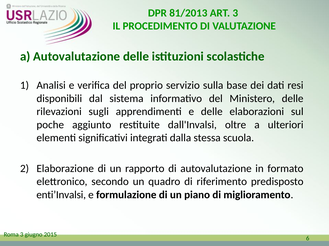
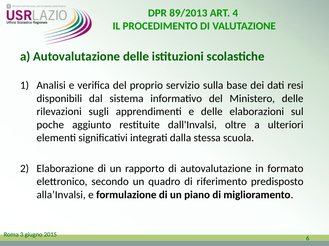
81/2013: 81/2013 -> 89/2013 (188, 13)
ART 3: 3 -> 4 (235, 13)
enti’Invalsi: enti’Invalsi -> alla’Invalsi (61, 195)
